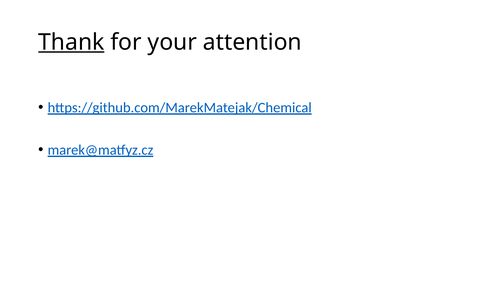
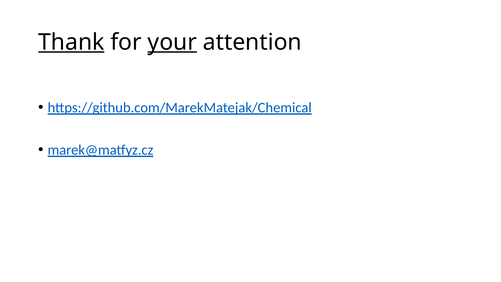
your underline: none -> present (172, 42)
